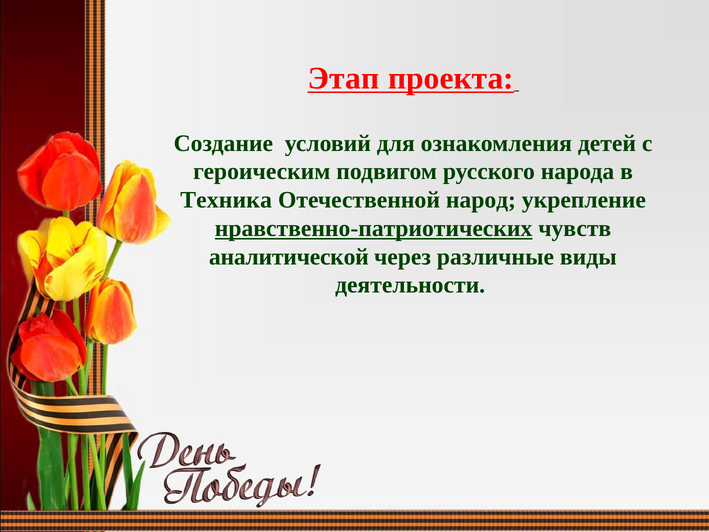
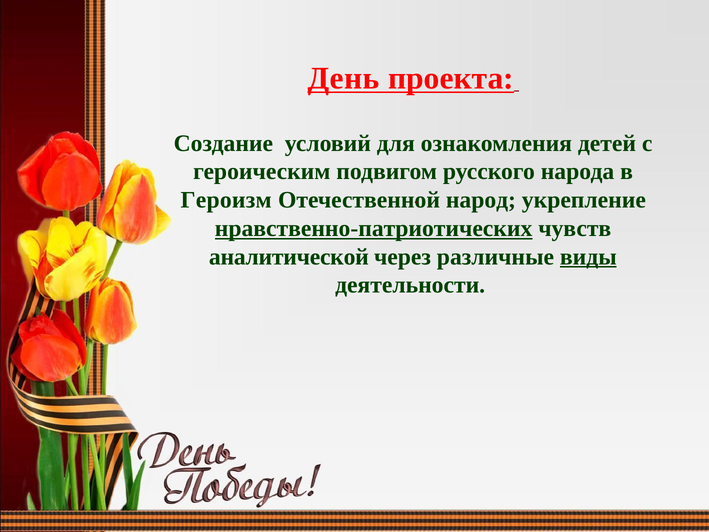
Этап: Этап -> День (344, 78)
Техника: Техника -> Героизм (226, 200)
виды underline: none -> present (588, 257)
